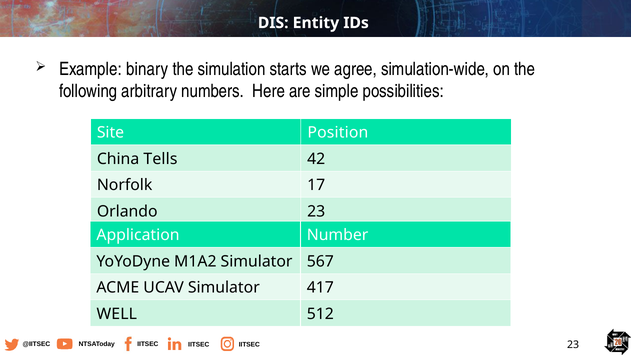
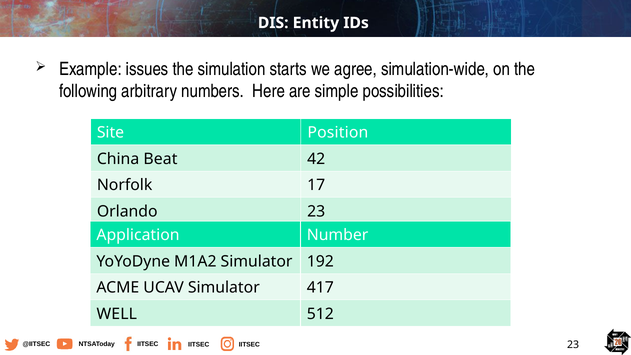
binary: binary -> issues (147, 69)
Tells: Tells -> Beat (160, 159)
567: 567 -> 192 (320, 261)
